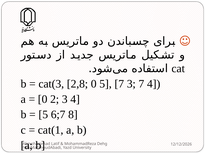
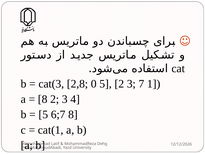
5 7: 7 -> 2 (119, 84)
7 4: 4 -> 1 (154, 84)
0: 0 -> 8 (43, 99)
